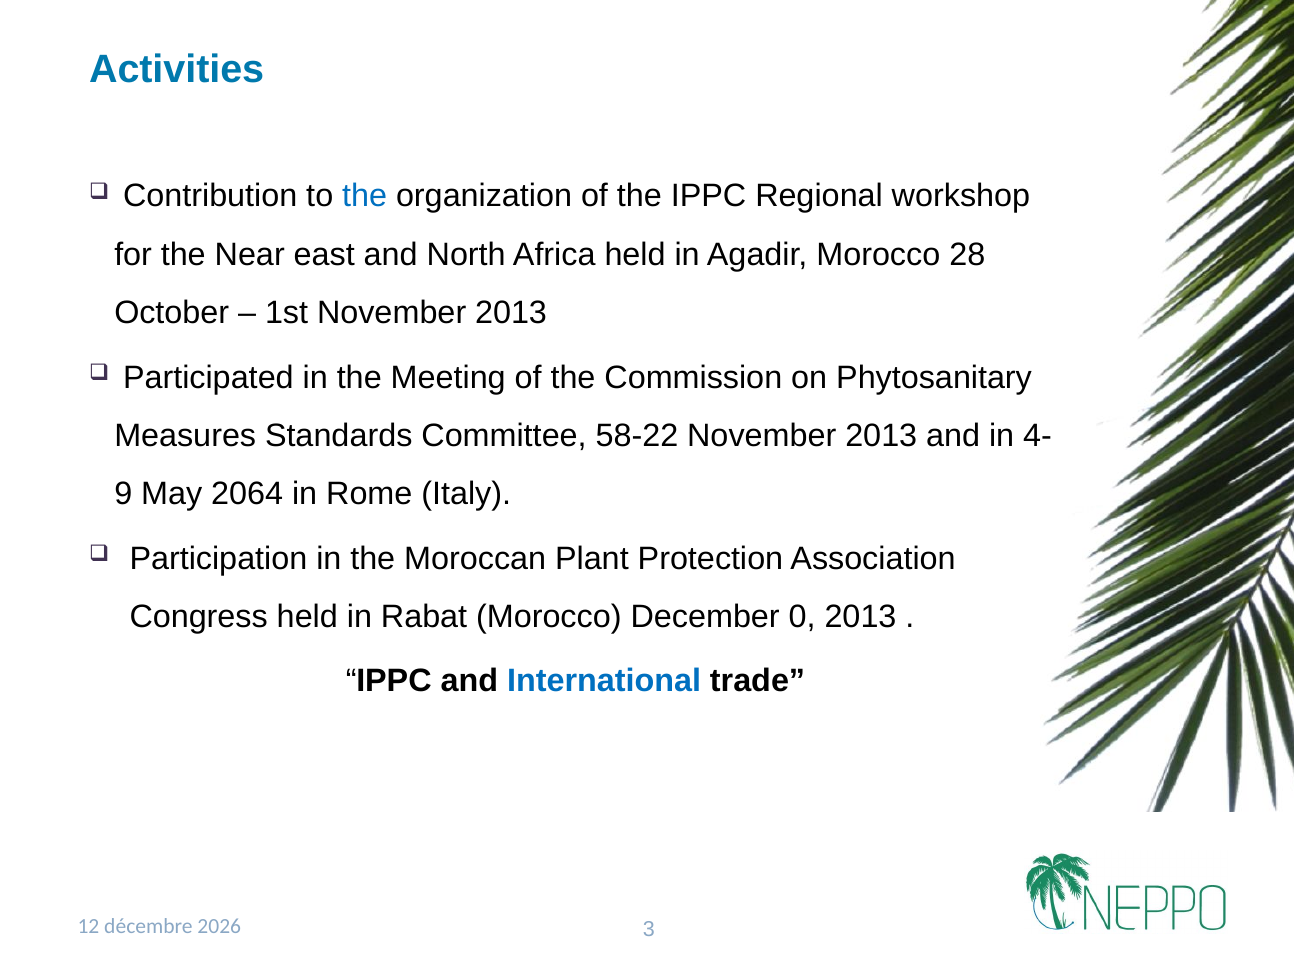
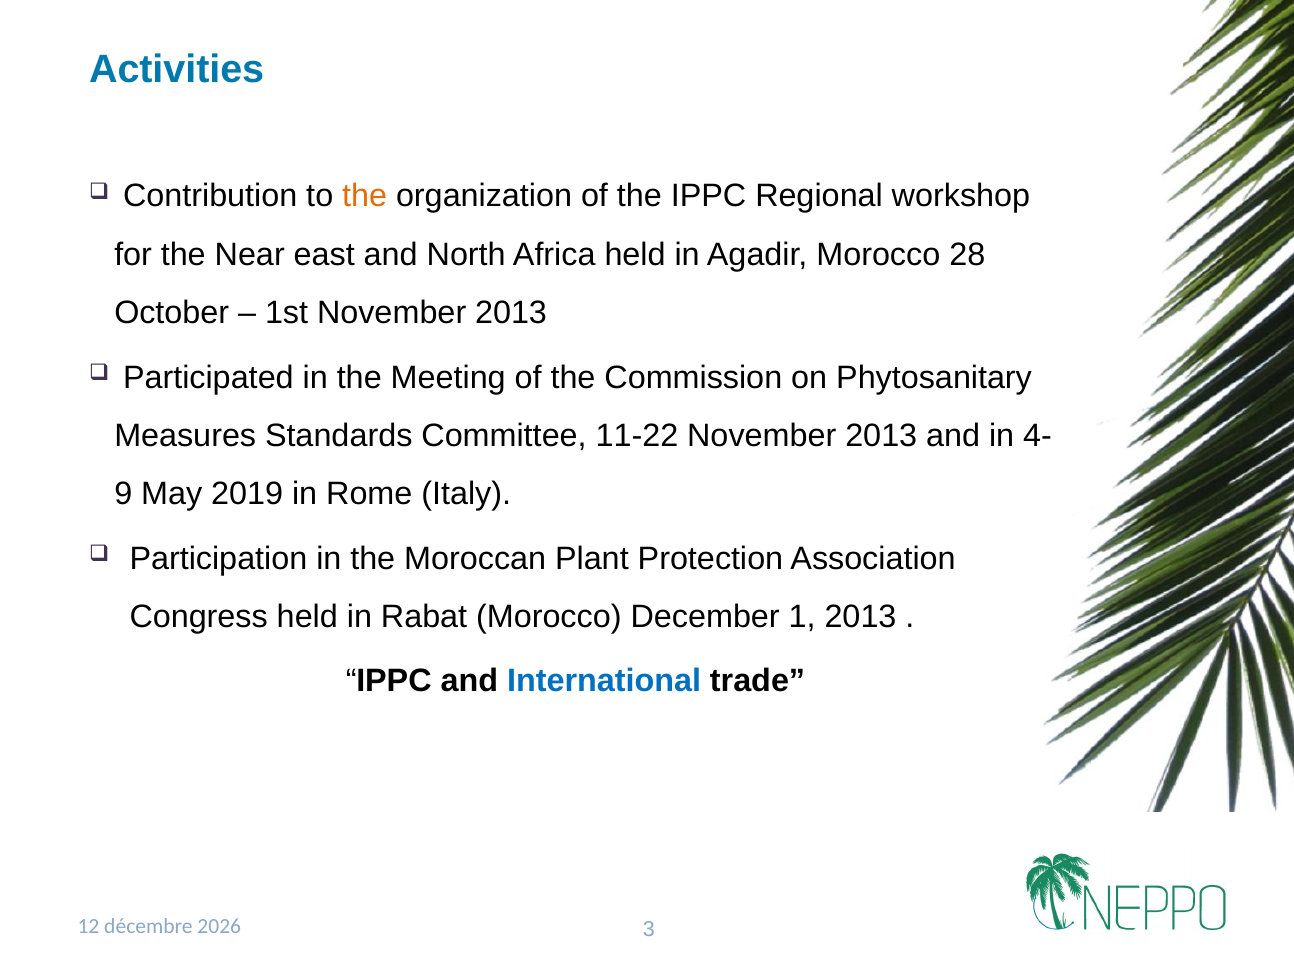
the colour: blue -> orange (365, 196)
58-22: 58-22 -> 11-22 (637, 436)
2064: 2064 -> 2019 (247, 494)
0: 0 -> 1 (802, 617)
